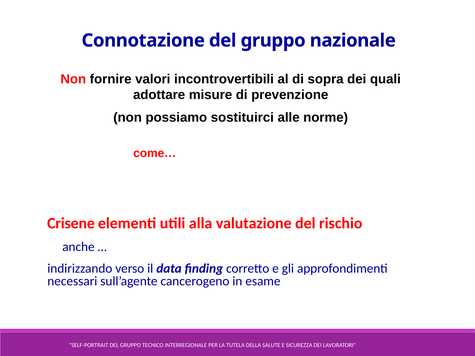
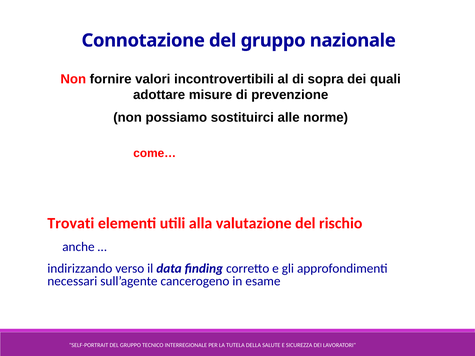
Crisene: Crisene -> Trovati (71, 224)
